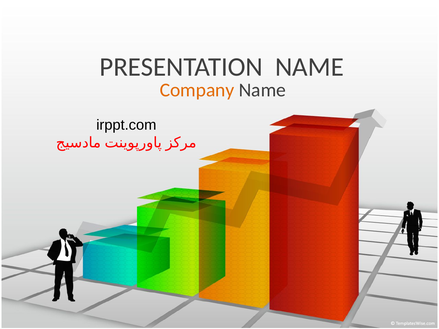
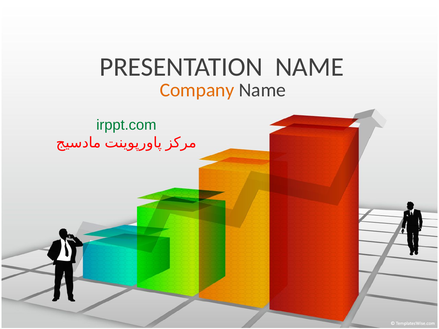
irppt.com colour: black -> green (126, 125)
